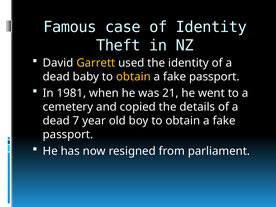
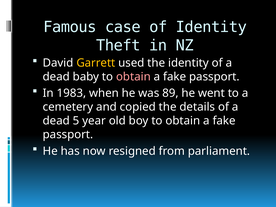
obtain colour: yellow -> pink (133, 77)
1981: 1981 -> 1983 (71, 93)
21: 21 -> 89 (170, 93)
7: 7 -> 5 (76, 121)
